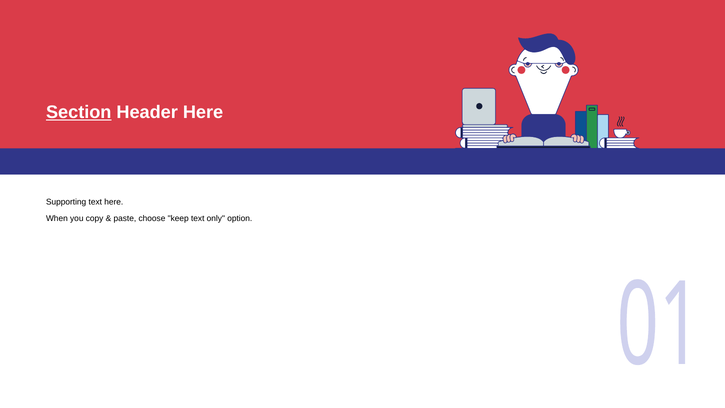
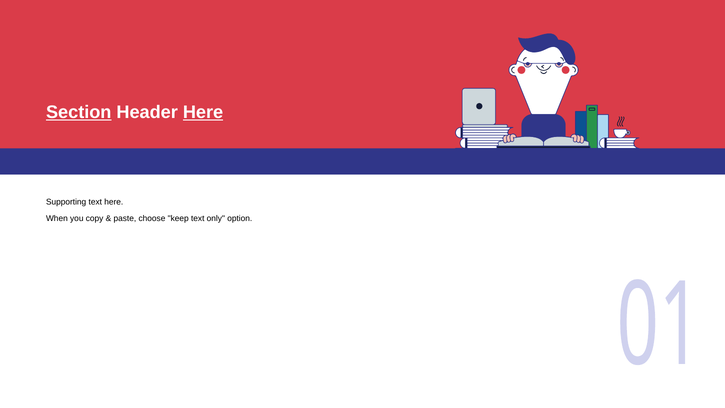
Here underline: none -> present (203, 112)
